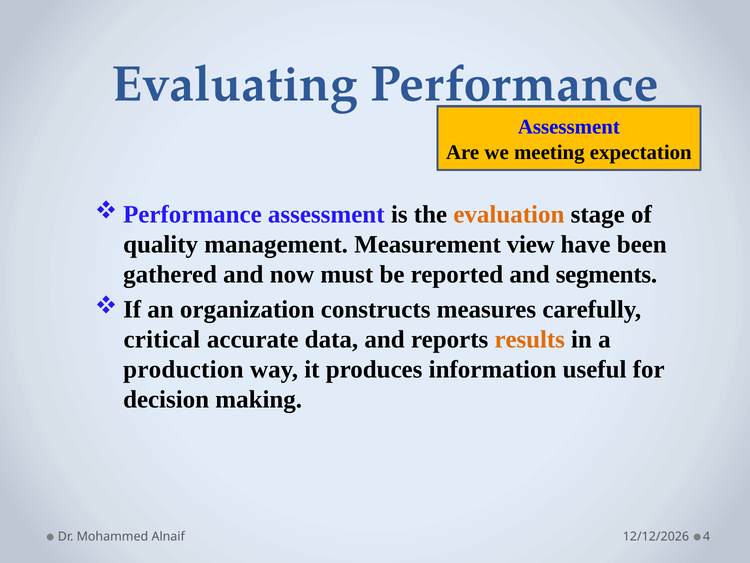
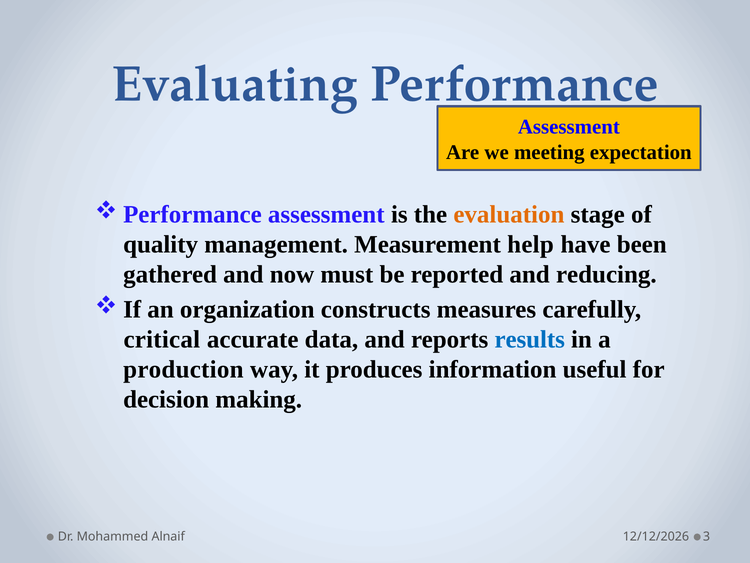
view: view -> help (531, 244)
segments: segments -> reducing (606, 274)
results colour: orange -> blue (530, 339)
4: 4 -> 3 (707, 536)
